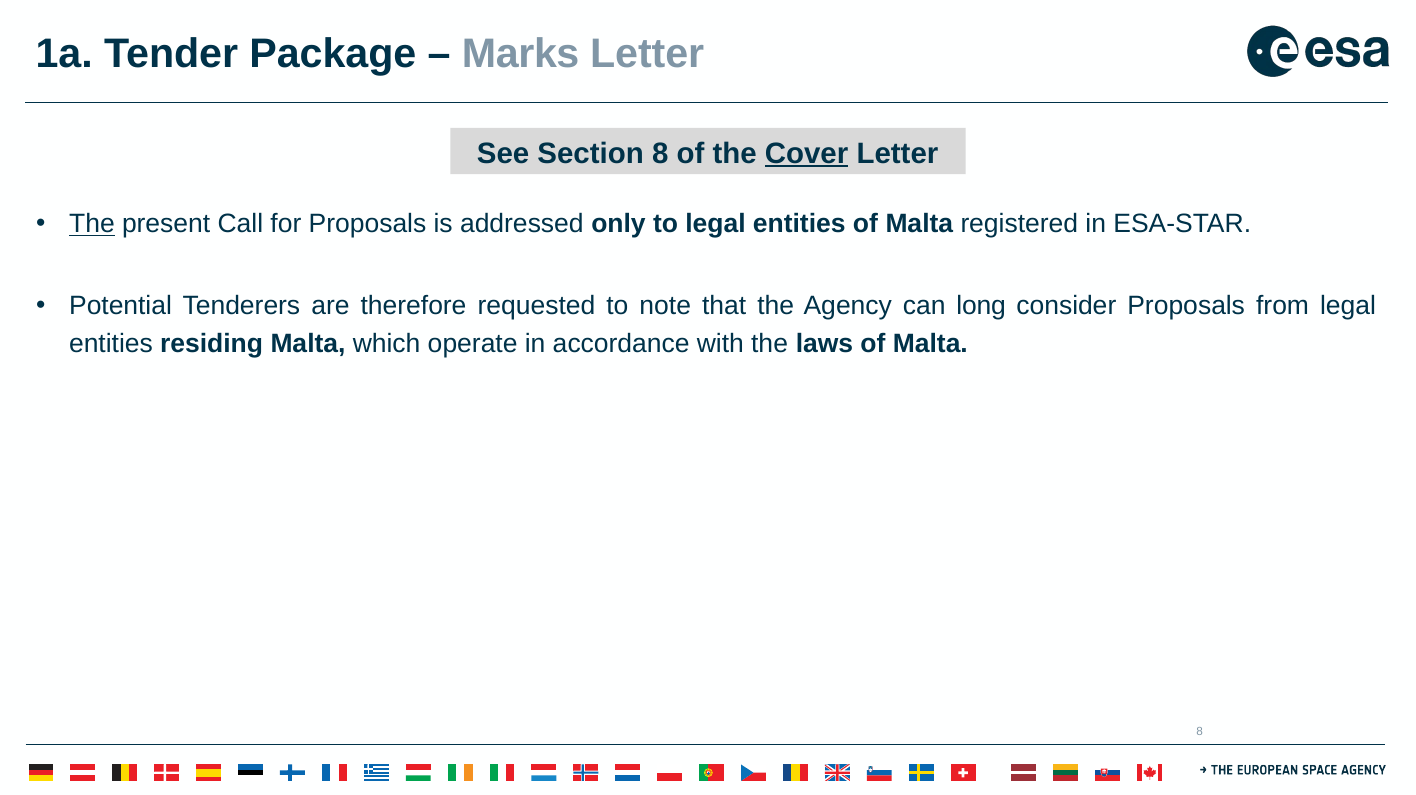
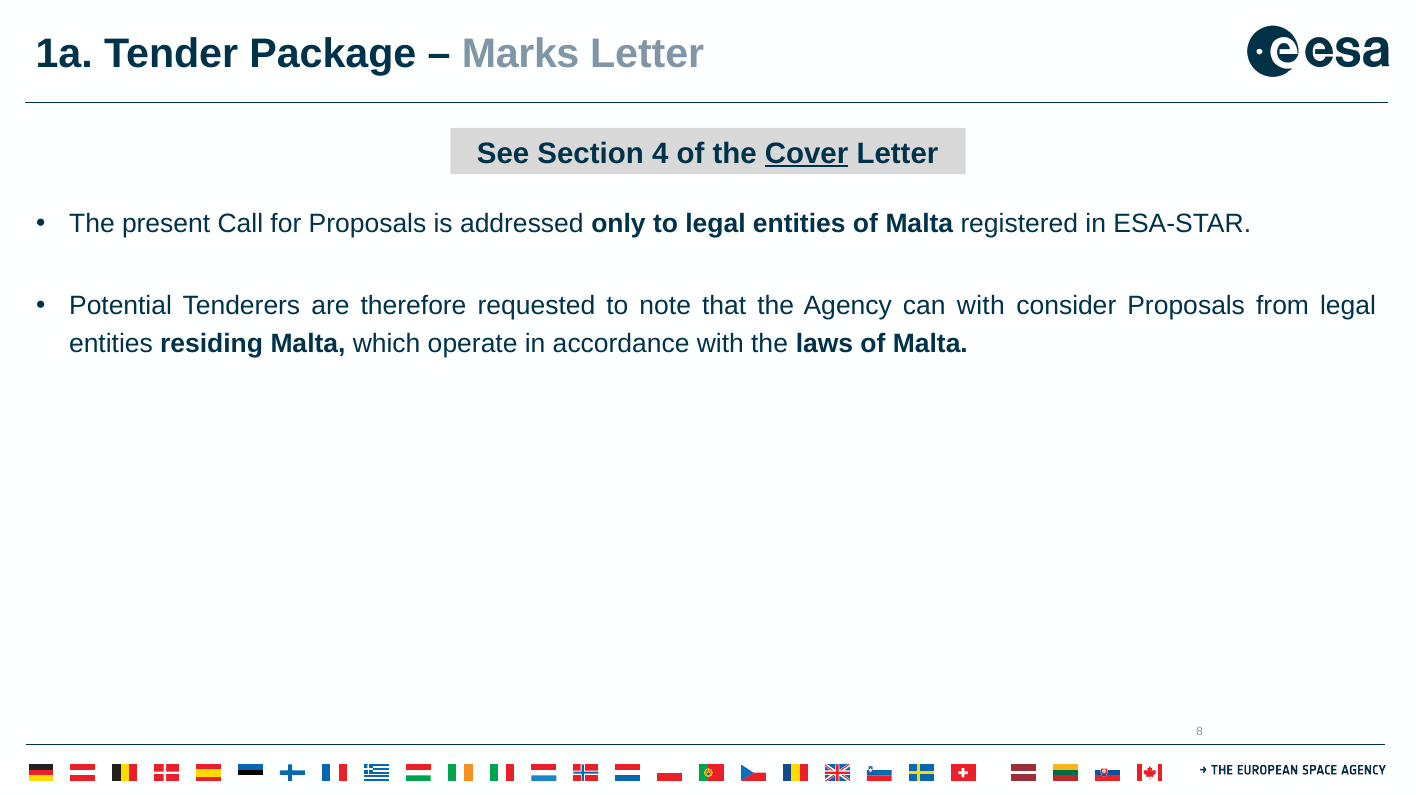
Section 8: 8 -> 4 (660, 153)
The underline: present -> none (92, 224)
can long: long -> with (981, 306)
